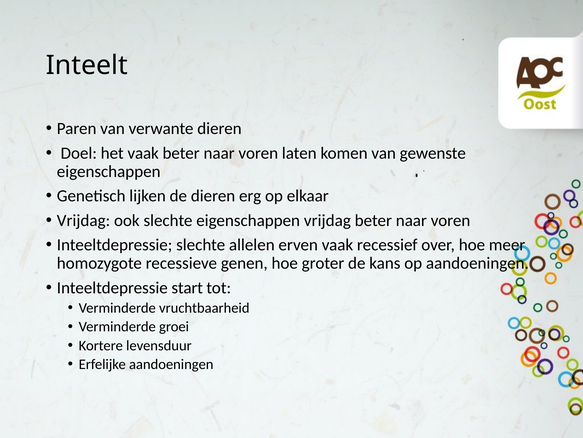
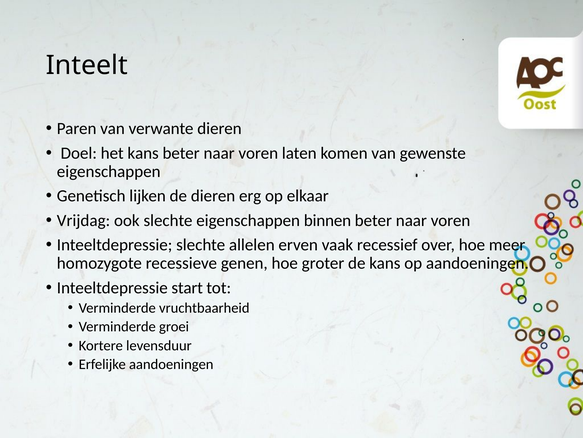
het vaak: vaak -> kans (143, 153)
eigenschappen vrijdag: vrijdag -> binnen (327, 220)
